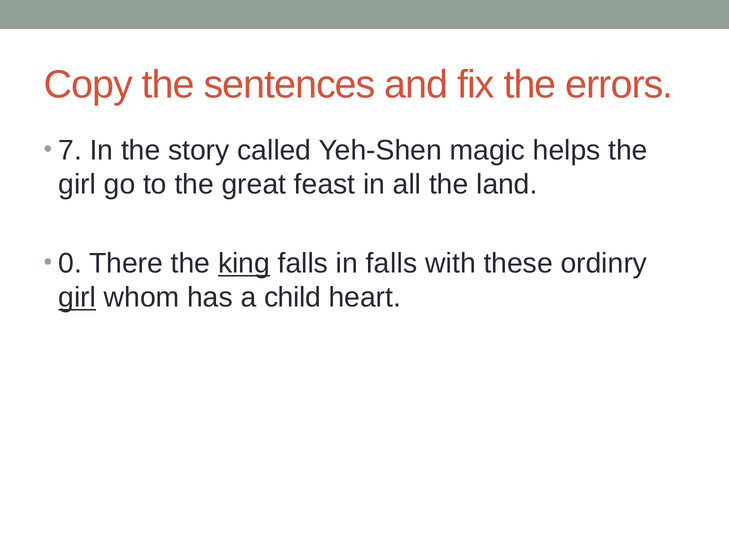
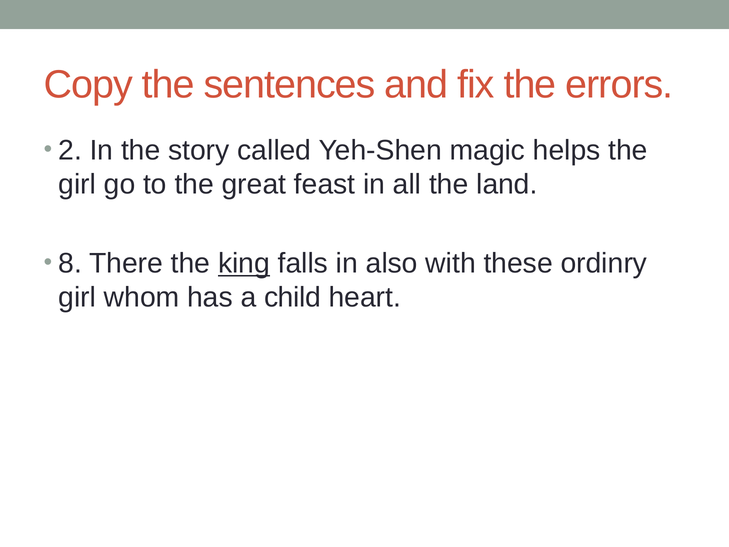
7: 7 -> 2 (70, 150)
0: 0 -> 8 (70, 263)
in falls: falls -> also (392, 263)
girl underline: present -> none (77, 297)
